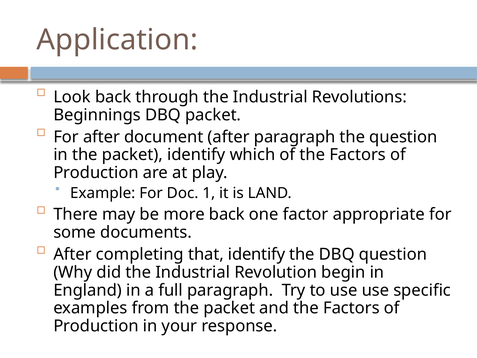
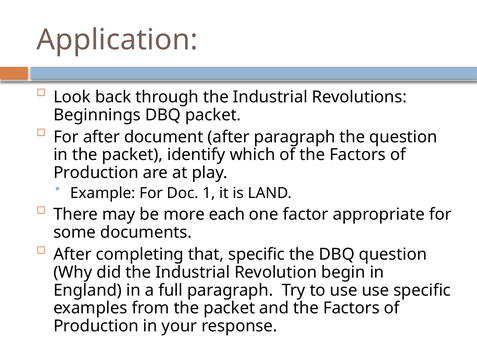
more back: back -> each (227, 214)
that identify: identify -> specific (257, 254)
